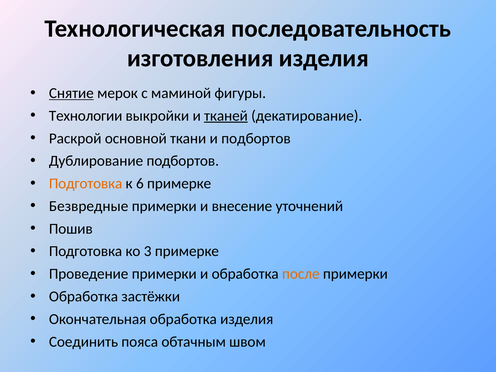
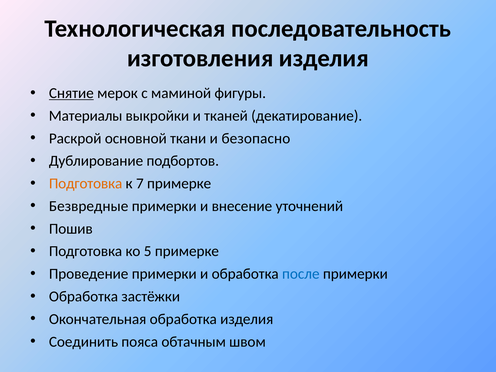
Технологии: Технологии -> Материалы (86, 116)
тканей underline: present -> none (226, 116)
и подбортов: подбортов -> безопасно (256, 138)
6: 6 -> 7 (140, 184)
3: 3 -> 5 (148, 251)
после colour: orange -> blue (301, 274)
